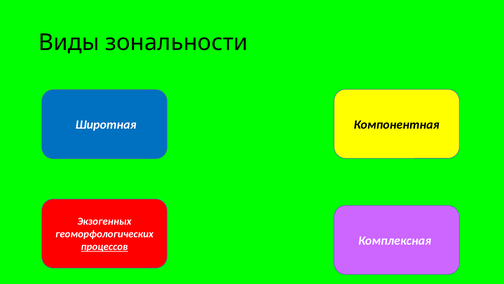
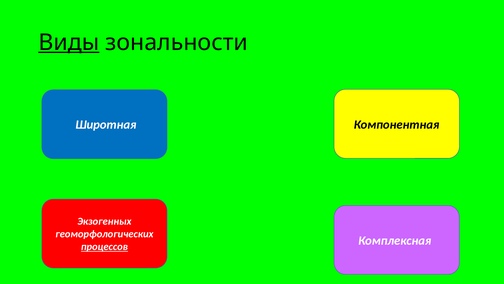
Виды underline: none -> present (69, 42)
